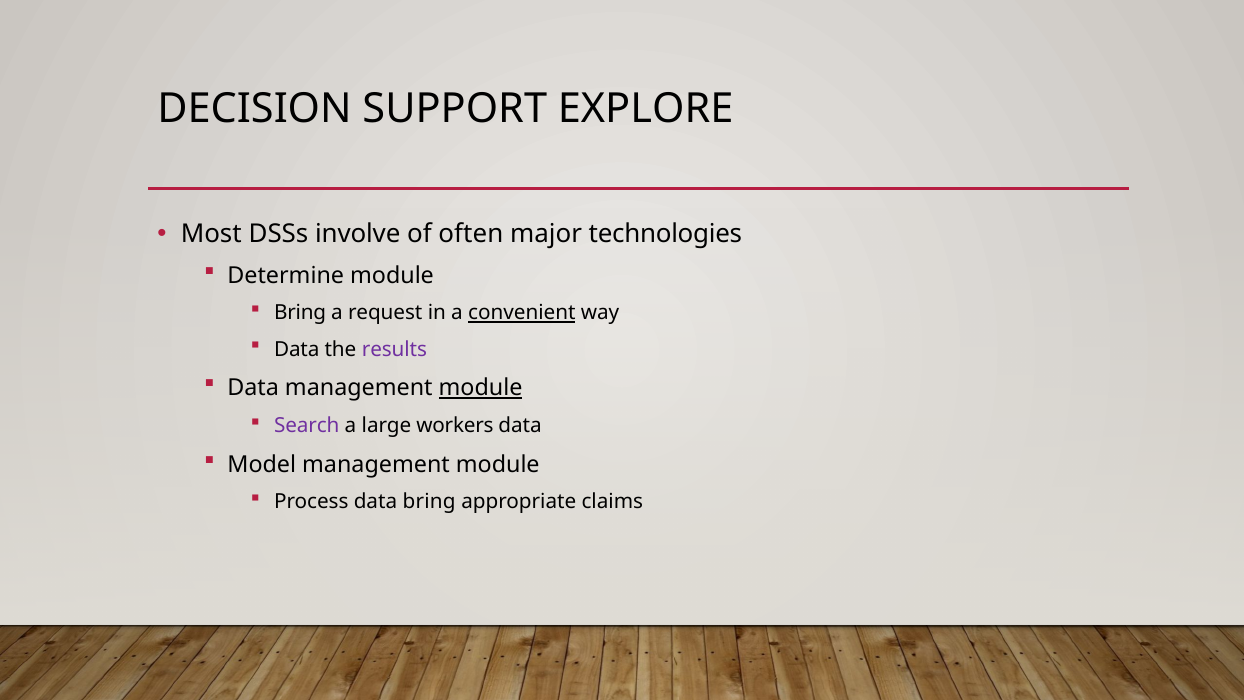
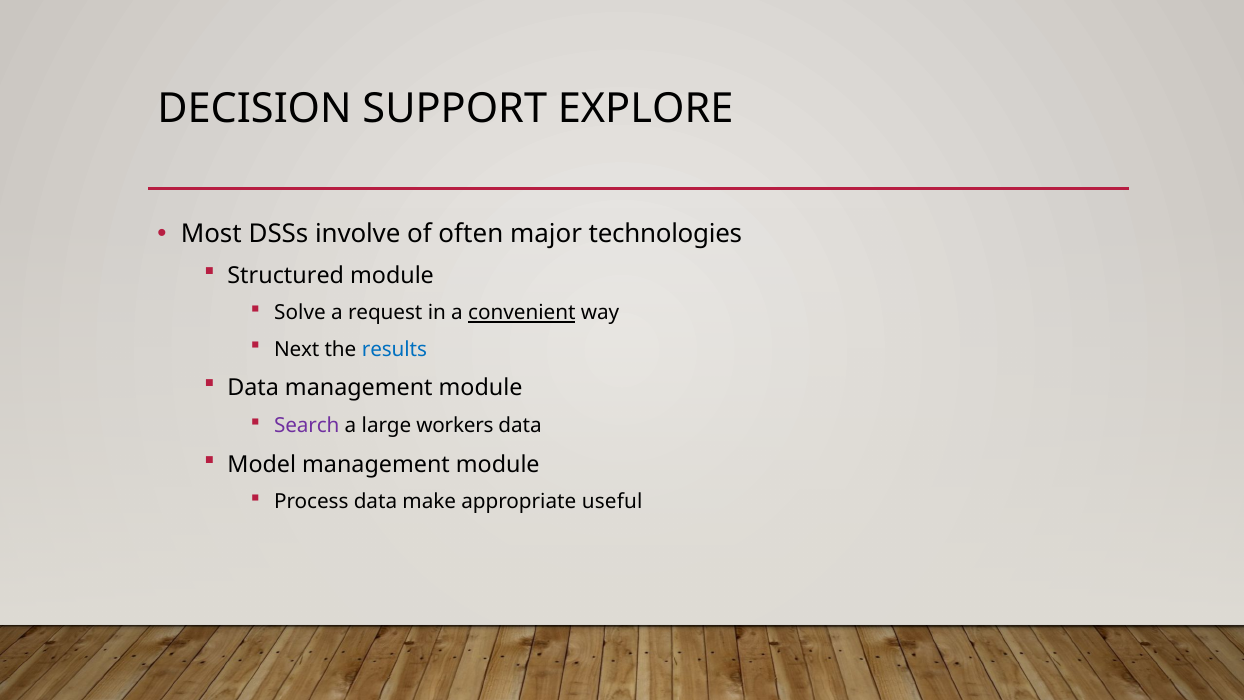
Determine: Determine -> Structured (286, 275)
Bring: Bring -> Solve (300, 313)
Data: Data -> Next (297, 349)
results colour: purple -> blue (394, 349)
module underline: present -> none (481, 388)
data bring: bring -> make (429, 502)
claims: claims -> useful (612, 502)
